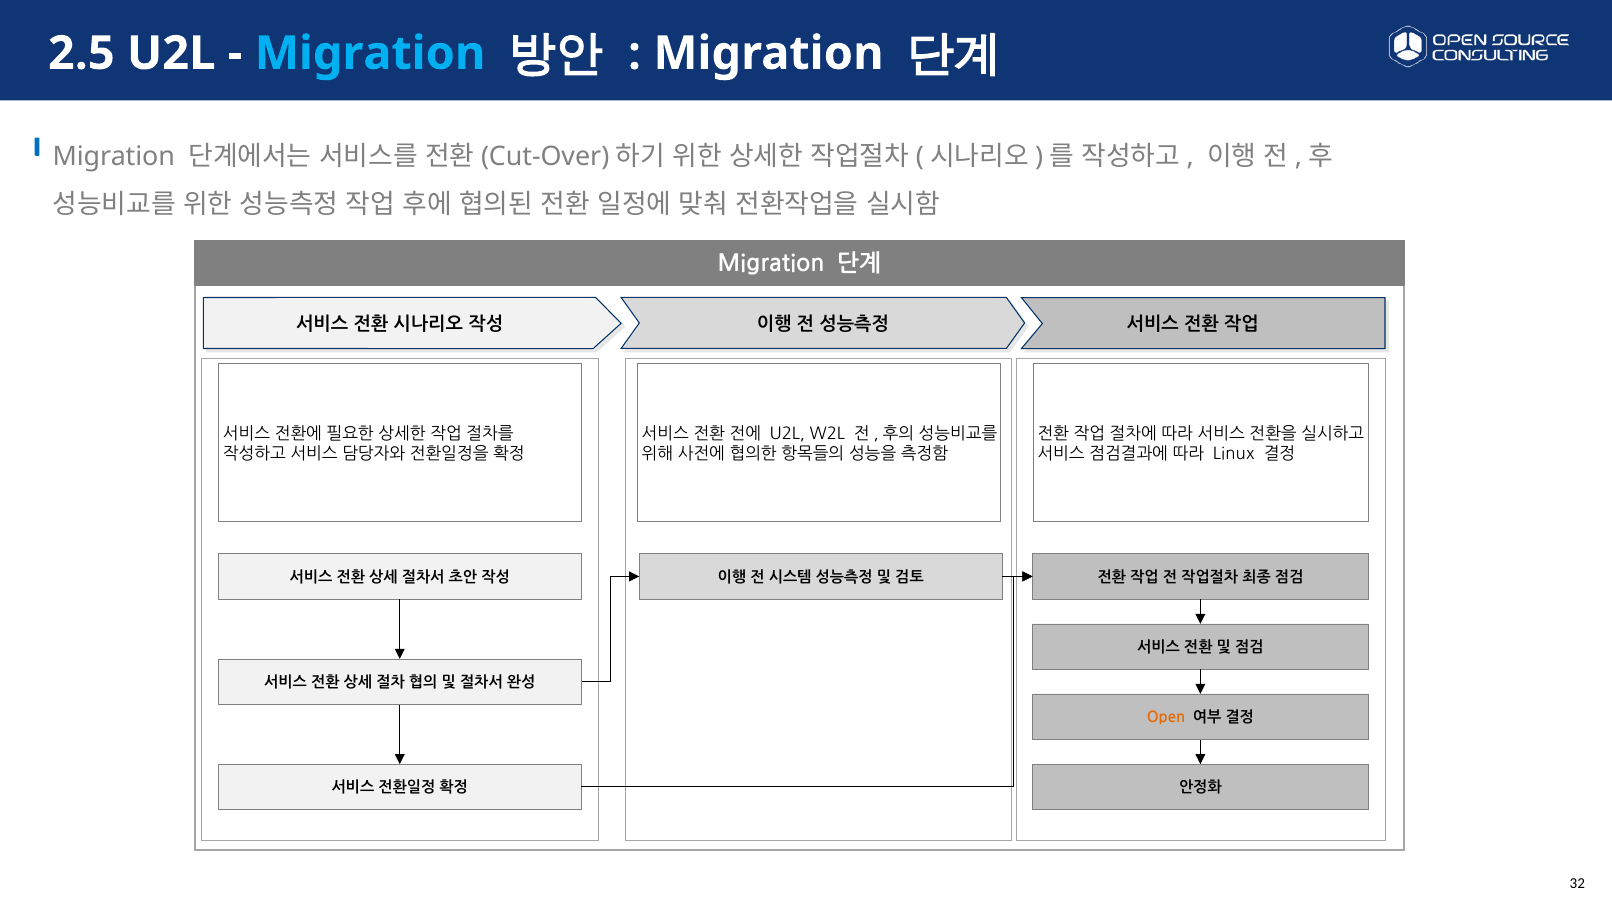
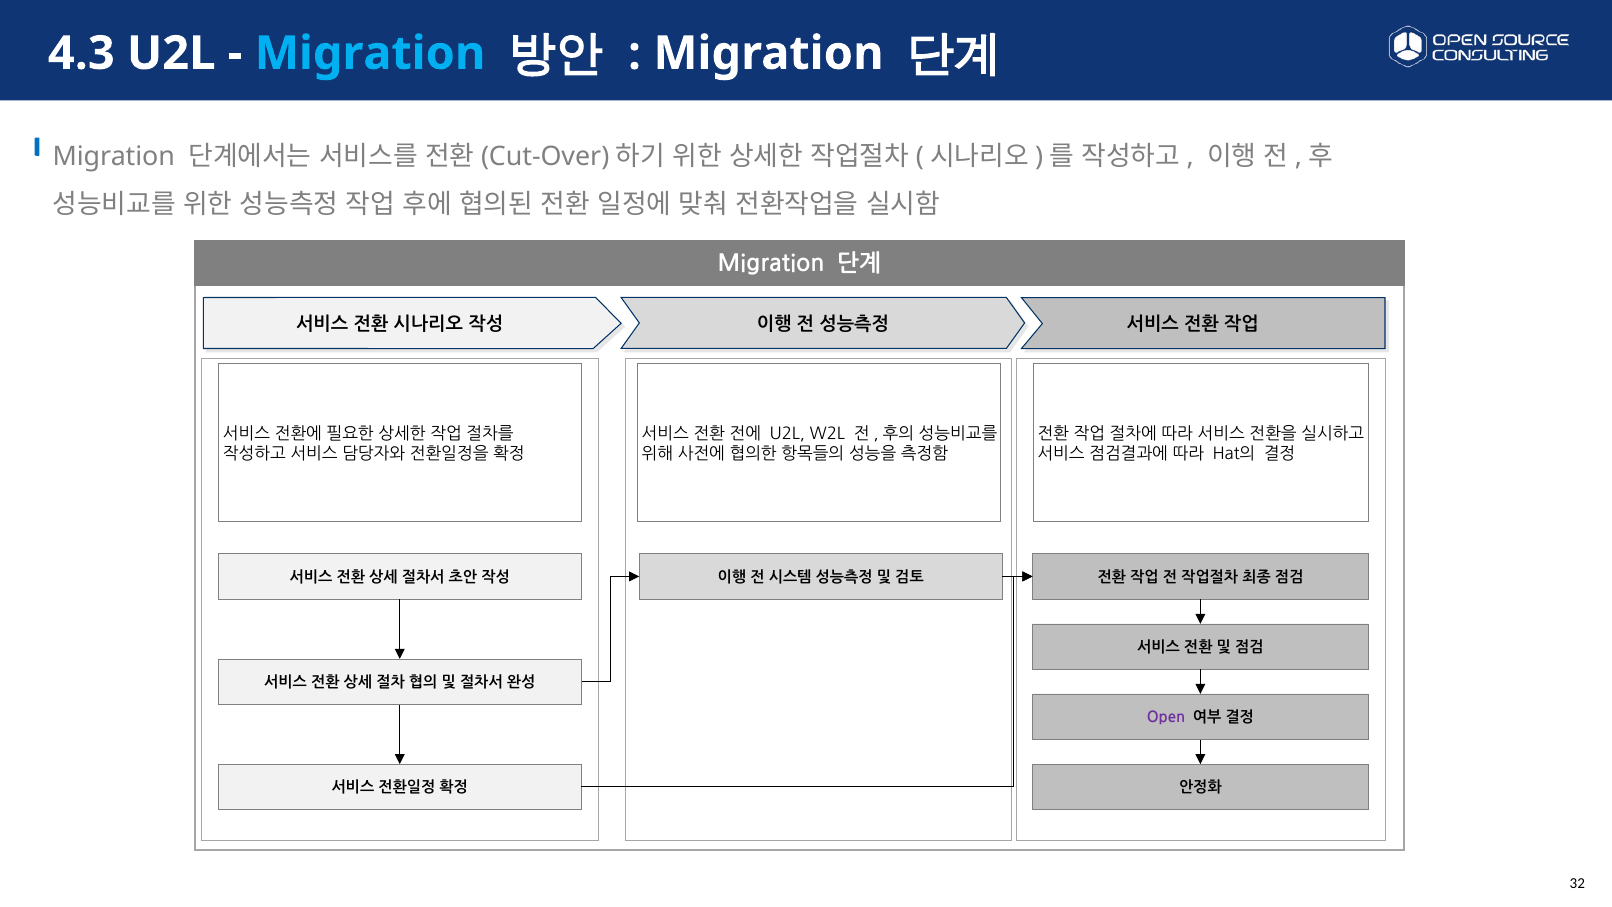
2.5: 2.5 -> 4.3 (81, 53)
Linux: Linux -> Hat의 (1234, 454)
Open colour: orange -> purple (1166, 718)
